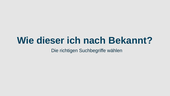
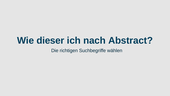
Bekannt: Bekannt -> Abstract (131, 40)
